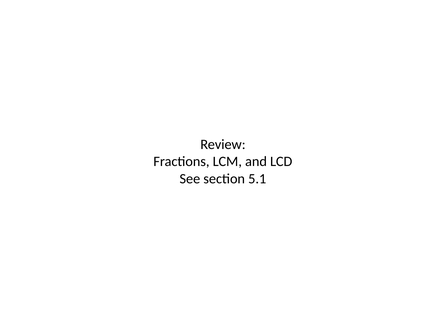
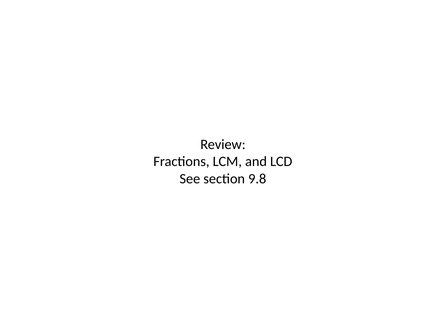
5.1: 5.1 -> 9.8 (257, 178)
